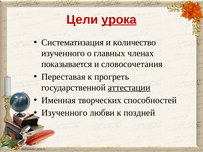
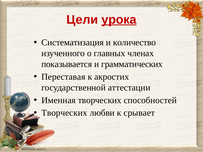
словосочетания: словосочетания -> грамматических (132, 64)
прогреть: прогреть -> акростих (112, 77)
аттестации underline: present -> none (129, 88)
Изученного: Изученного -> Творческих (64, 113)
поздней: поздней -> срывает (139, 113)
